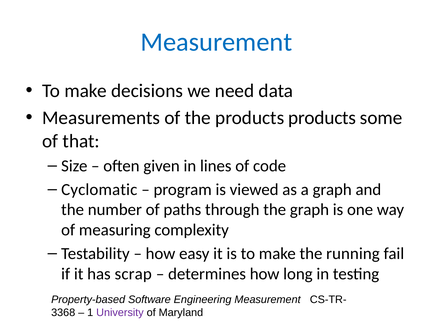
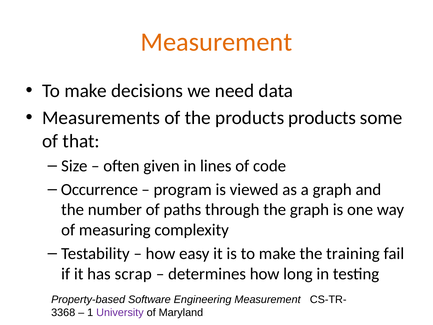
Measurement colour: blue -> orange (216, 42)
Cyclomatic: Cyclomatic -> Occurrence (99, 189)
running: running -> training (353, 253)
